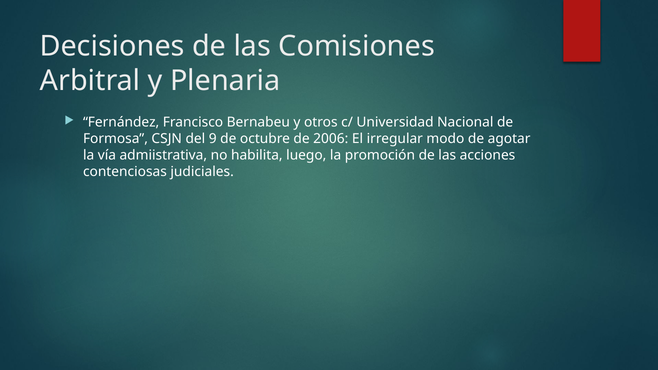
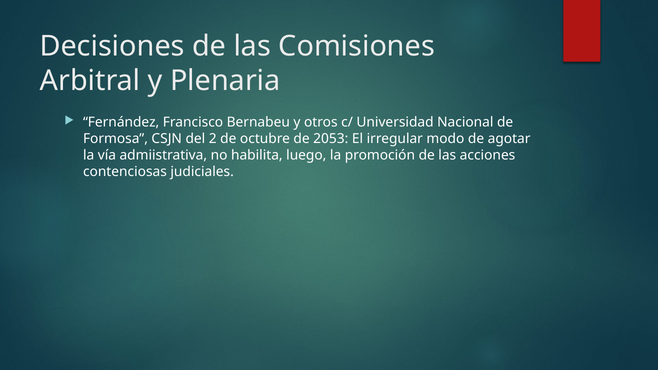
9: 9 -> 2 (213, 139)
2006: 2006 -> 2053 (331, 139)
